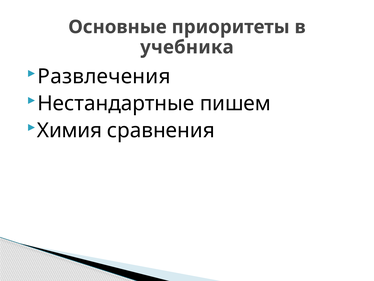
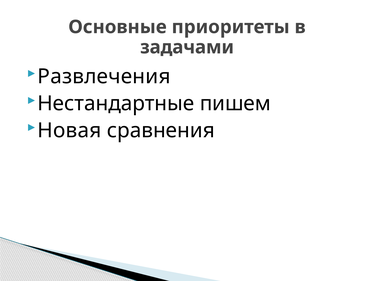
учебника: учебника -> задачами (187, 47)
Химия: Химия -> Новая (69, 130)
